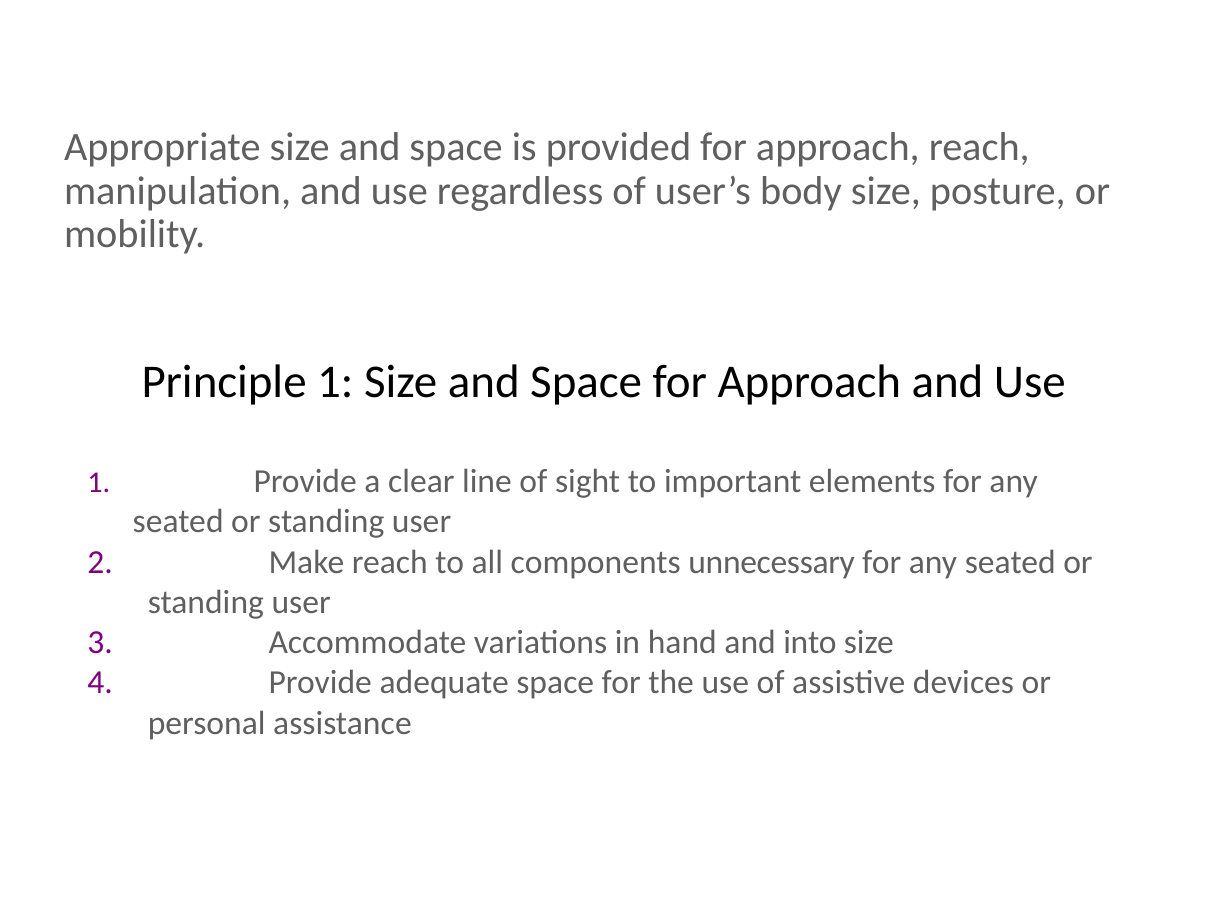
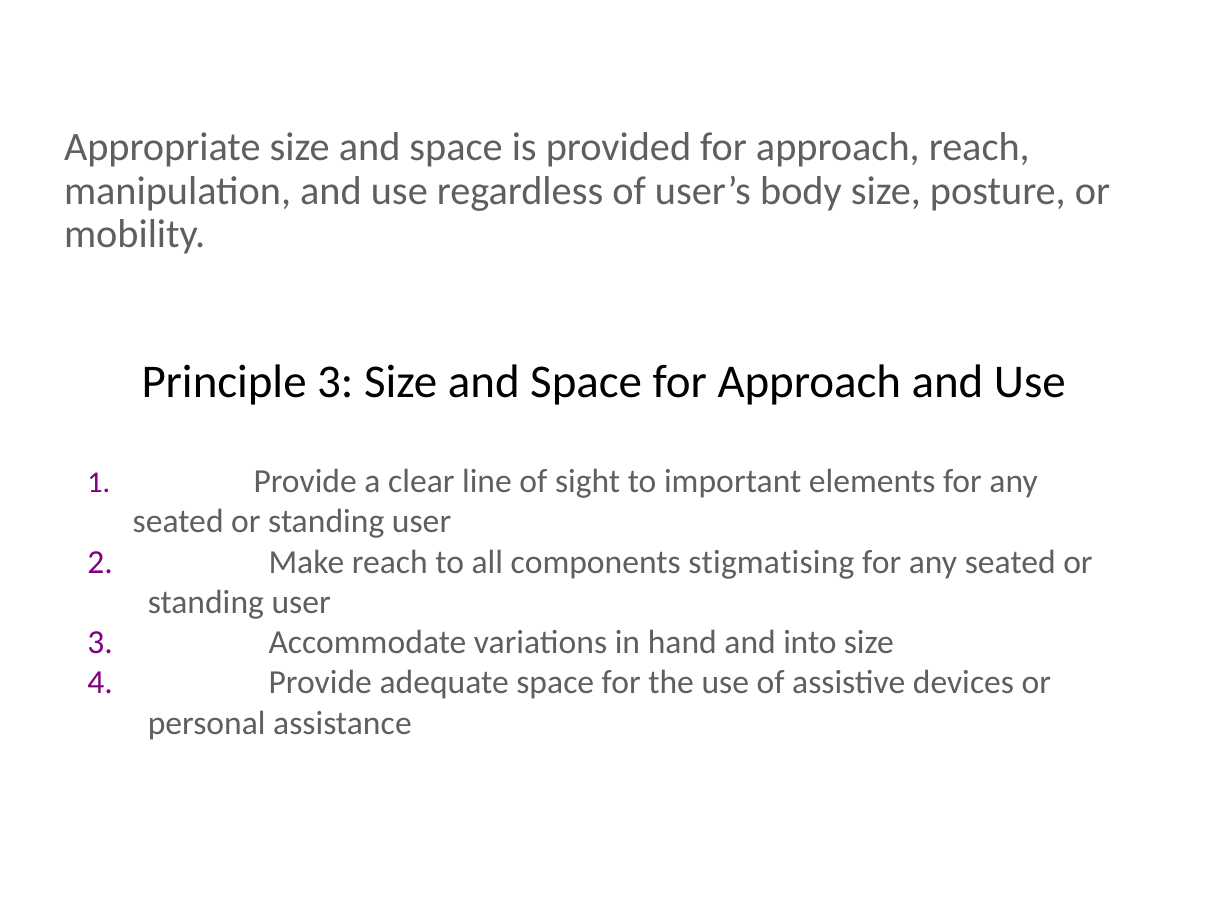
Principle 1: 1 -> 3 (335, 382)
unnecessary: unnecessary -> stigmatising (771, 562)
